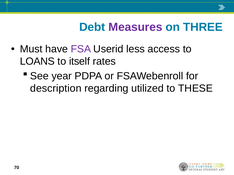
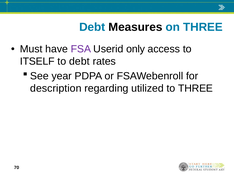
Measures colour: purple -> black (135, 27)
less: less -> only (136, 49)
LOANS: LOANS -> ITSELF (37, 62)
to itself: itself -> debt (79, 62)
to THESE: THESE -> THREE (196, 89)
